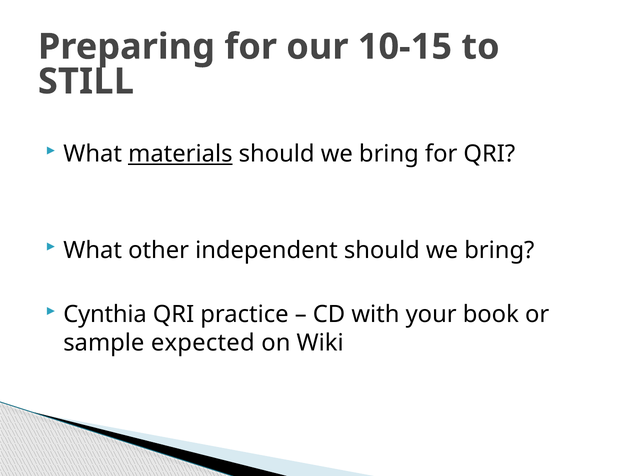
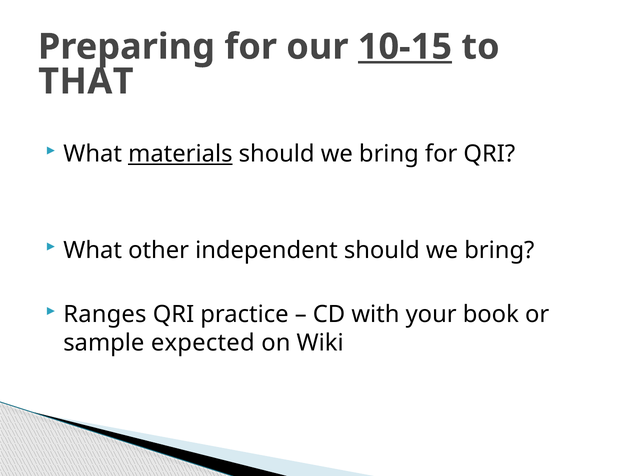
10-15 underline: none -> present (405, 47)
STILL: STILL -> THAT (86, 81)
Cynthia: Cynthia -> Ranges (105, 314)
